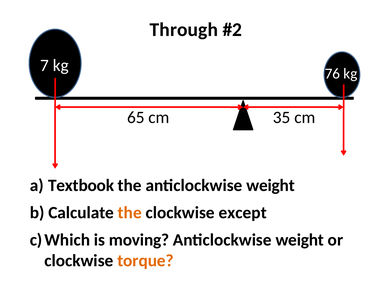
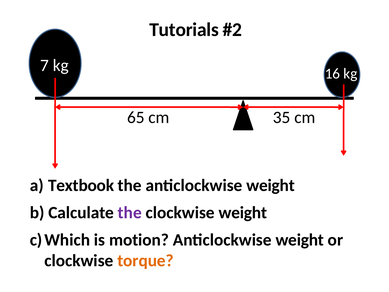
Through: Through -> Tutorials (184, 30)
76: 76 -> 16 (332, 74)
the colour: orange -> purple (130, 213)
clockwise except: except -> weight (243, 213)
moving: moving -> motion (139, 240)
